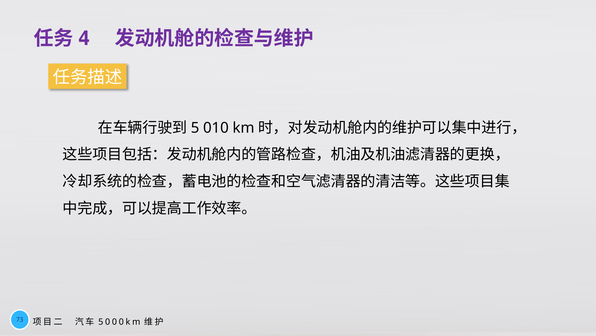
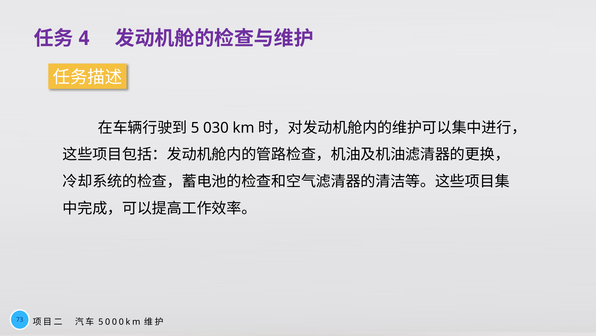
010: 010 -> 030 (216, 128)
